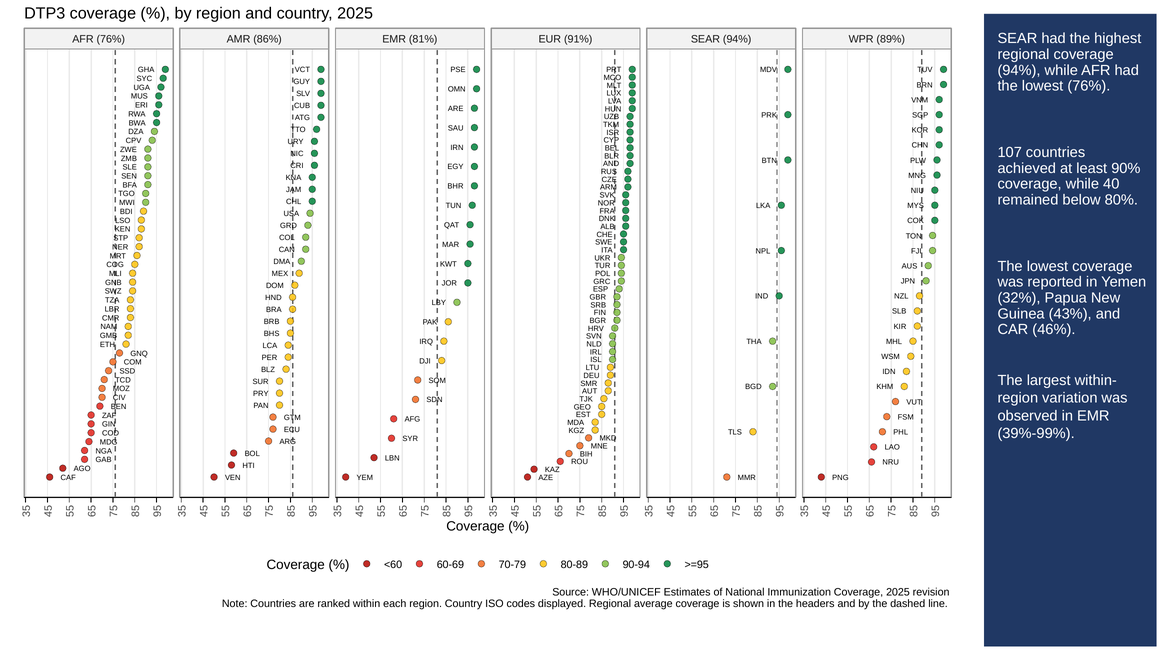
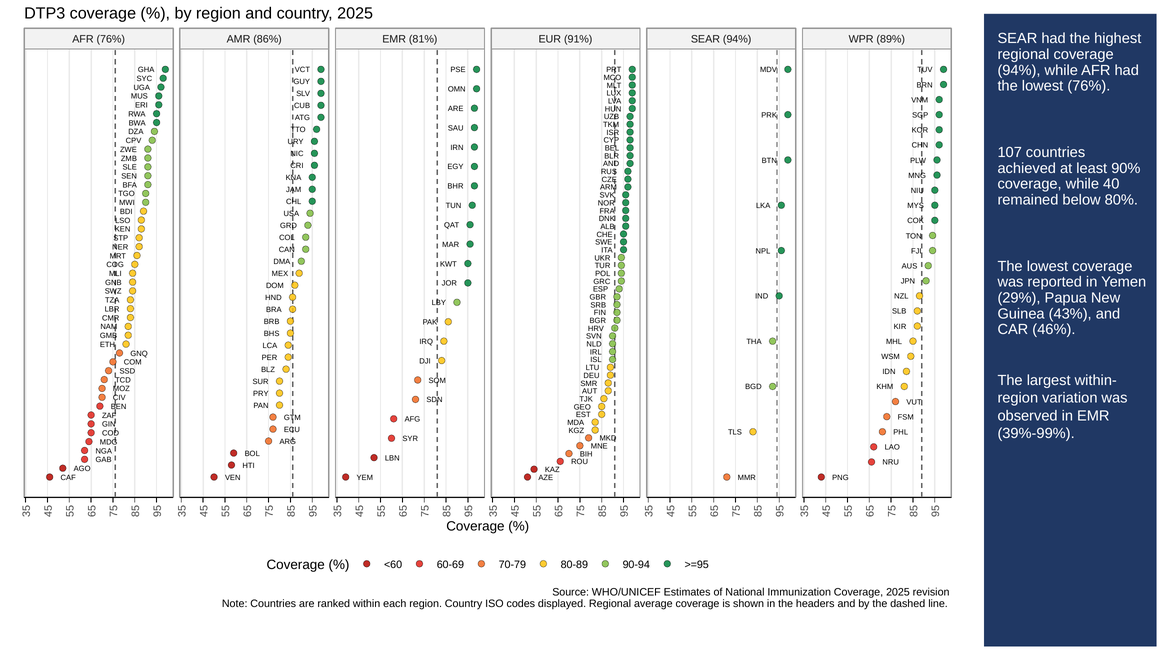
32%: 32% -> 29% (1019, 298)
